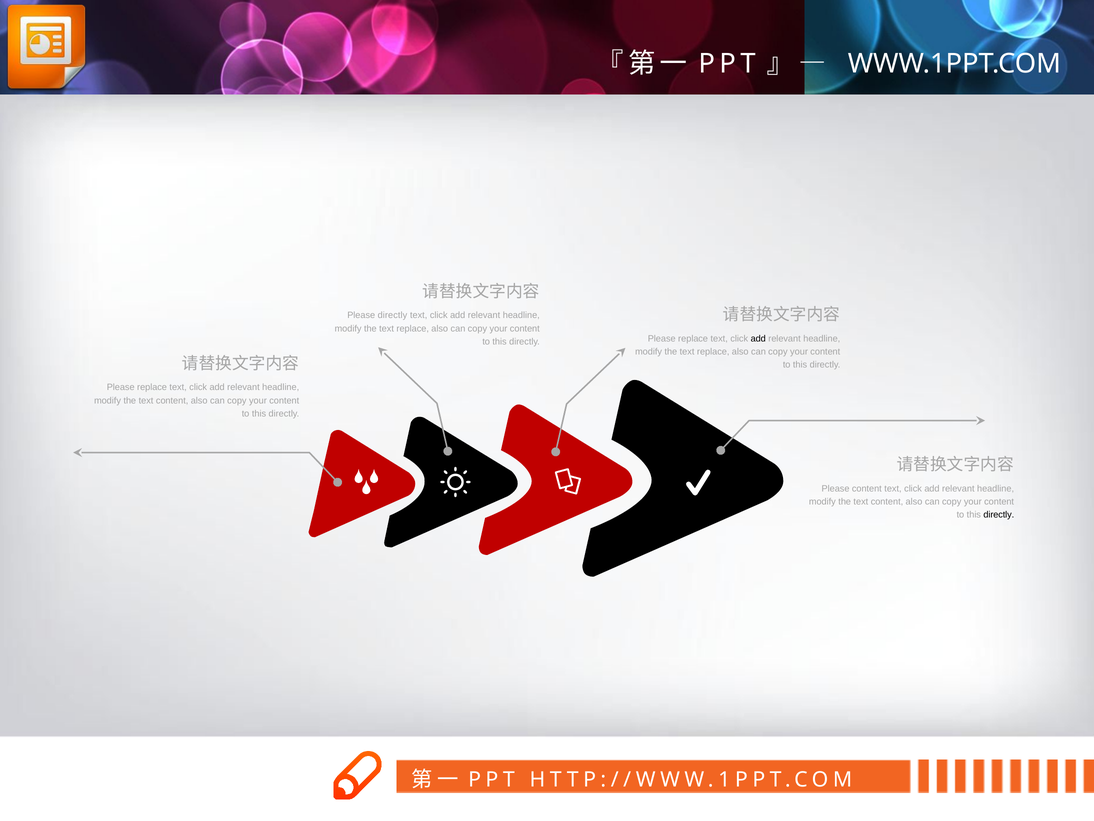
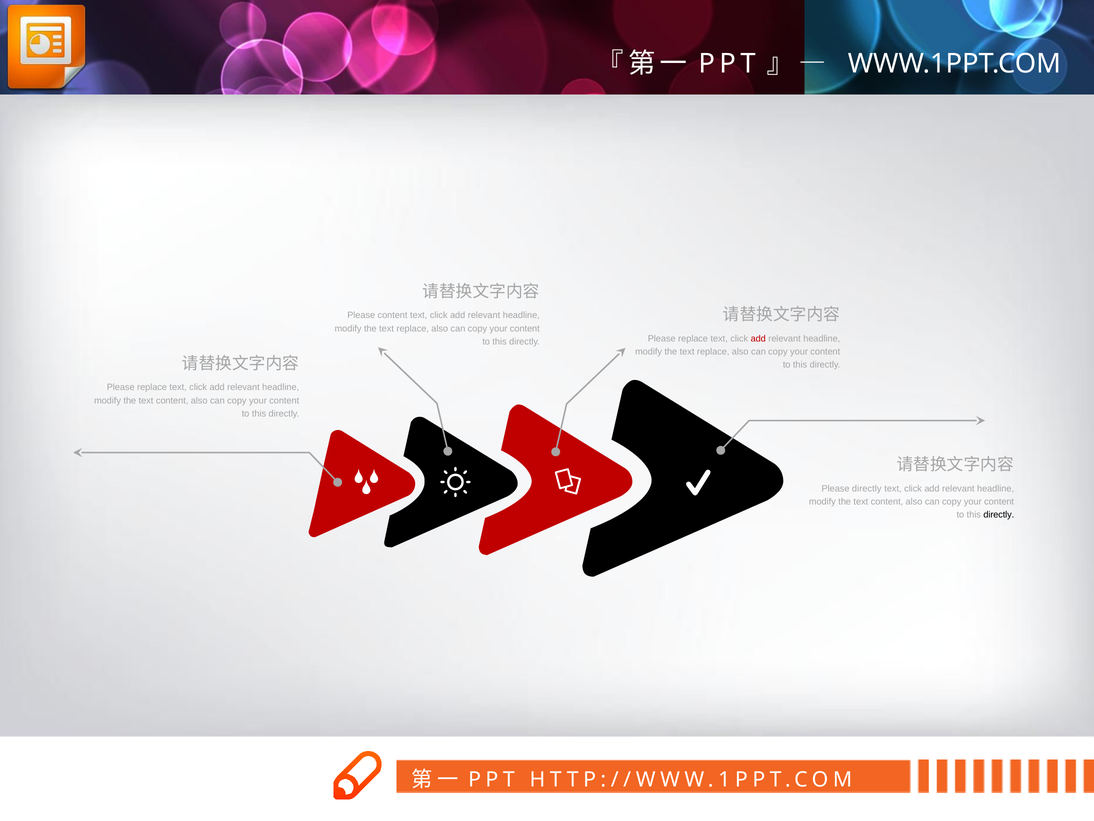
Please directly: directly -> content (393, 315)
add colour: black -> red (758, 338)
Please content: content -> directly (867, 488)
